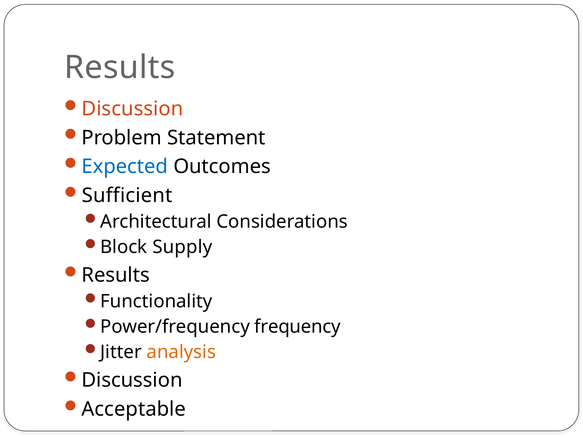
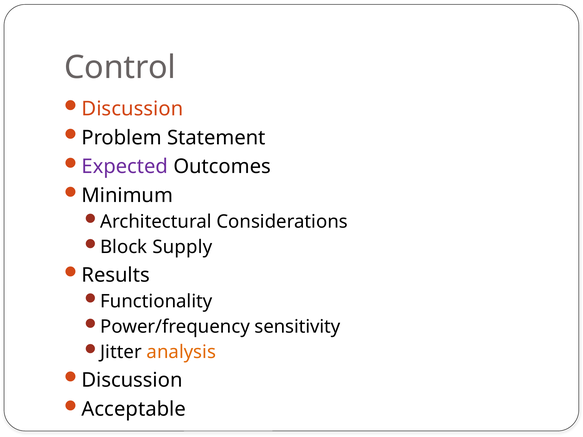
Results: Results -> Control (120, 67)
Expected colour: blue -> purple (125, 167)
Sufficient: Sufficient -> Minimum (127, 196)
frequency: frequency -> sensitivity (298, 327)
